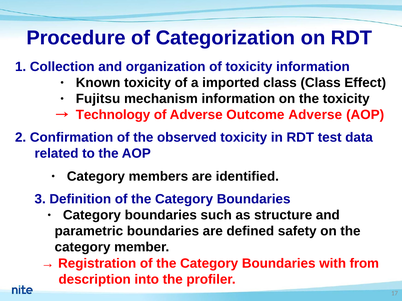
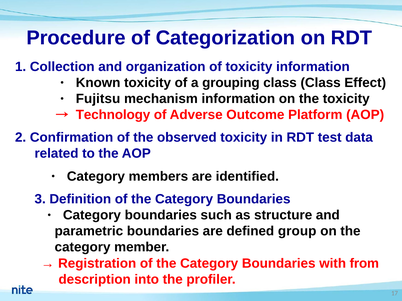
imported: imported -> grouping (231, 83)
Outcome Adverse: Adverse -> Platform (315, 115)
safety: safety -> group (297, 232)
